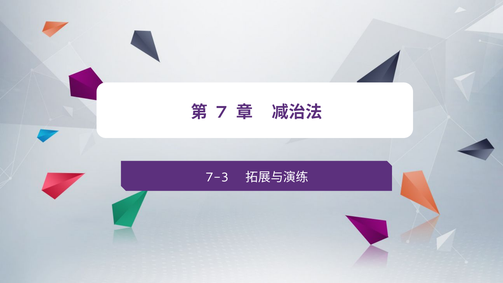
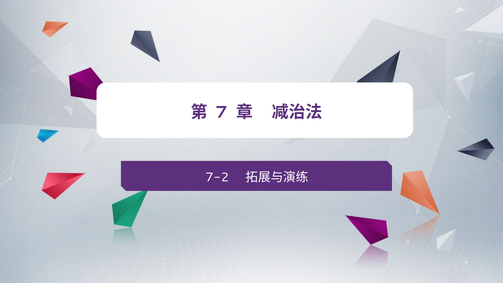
7-3: 7-3 -> 7-2 (217, 177)
